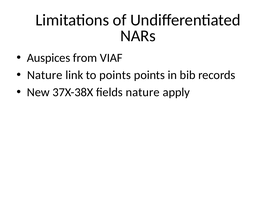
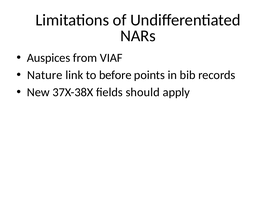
to points: points -> before (115, 75)
fields nature: nature -> should (143, 92)
